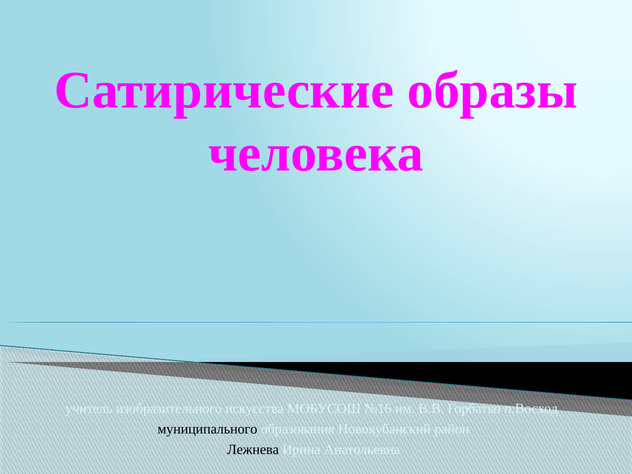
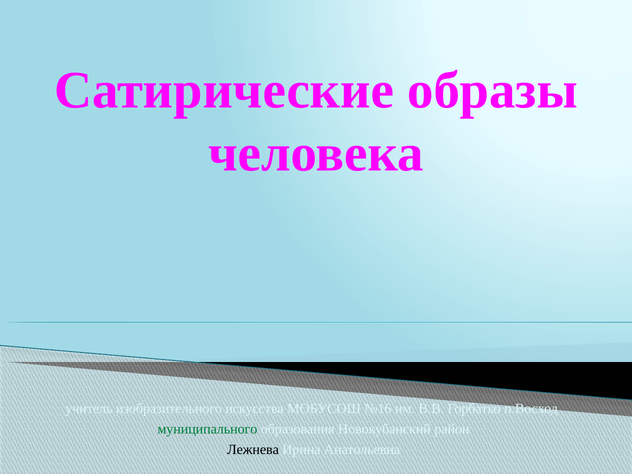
муниципального colour: black -> green (207, 429)
